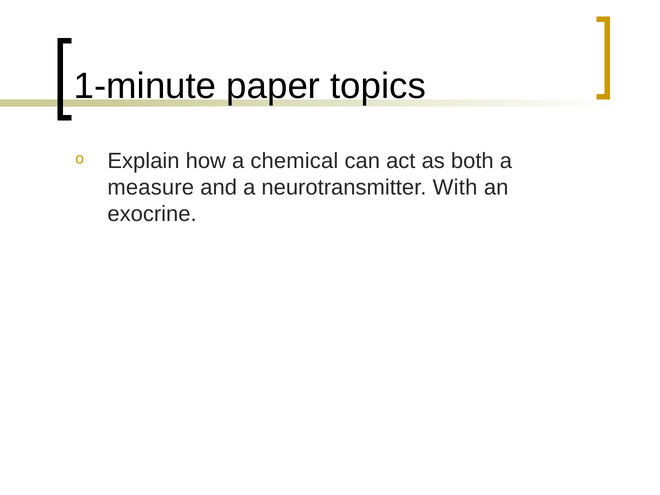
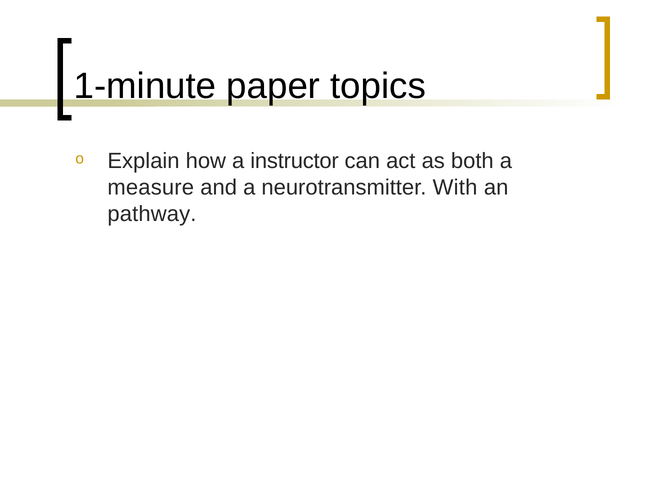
chemical: chemical -> instructor (295, 161)
exocrine: exocrine -> pathway (152, 214)
